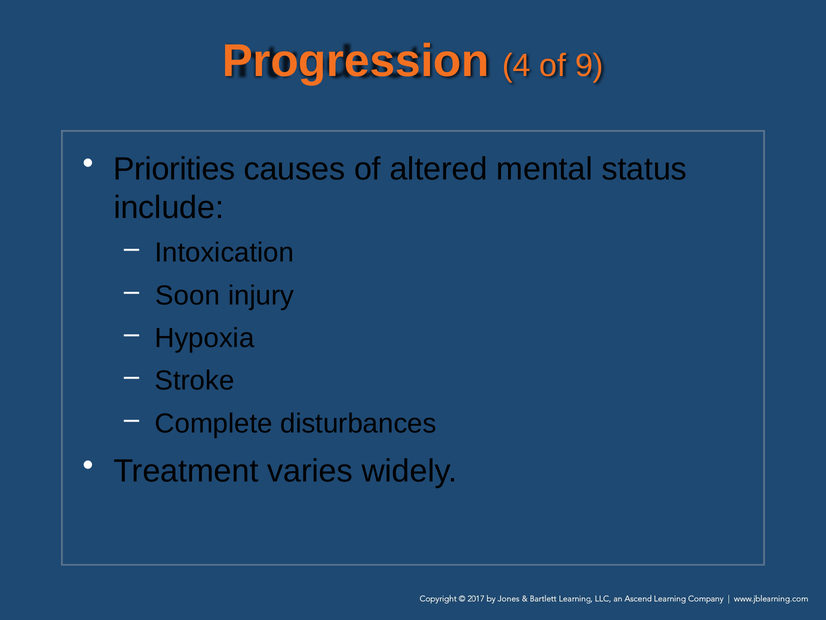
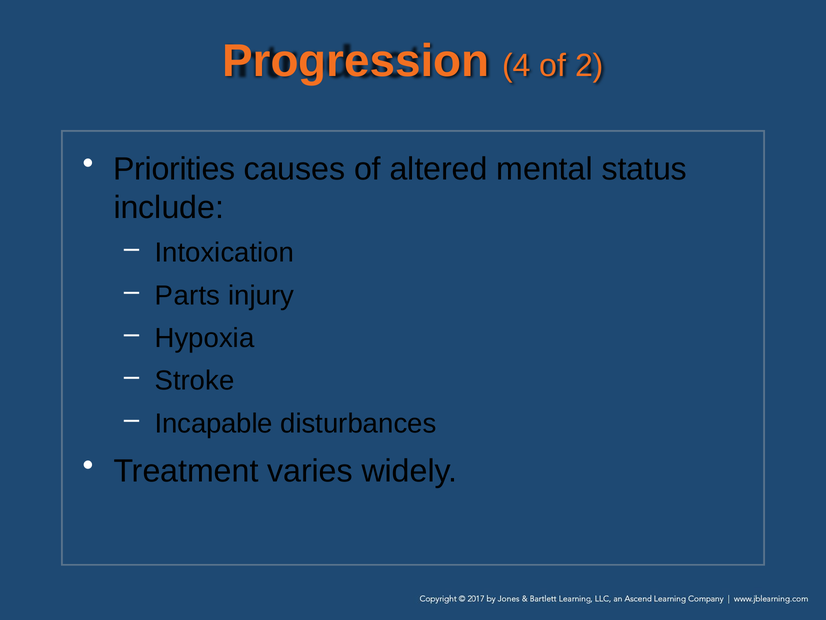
9: 9 -> 2 (589, 65)
Soon: Soon -> Parts (188, 295)
Complete: Complete -> Incapable (214, 423)
